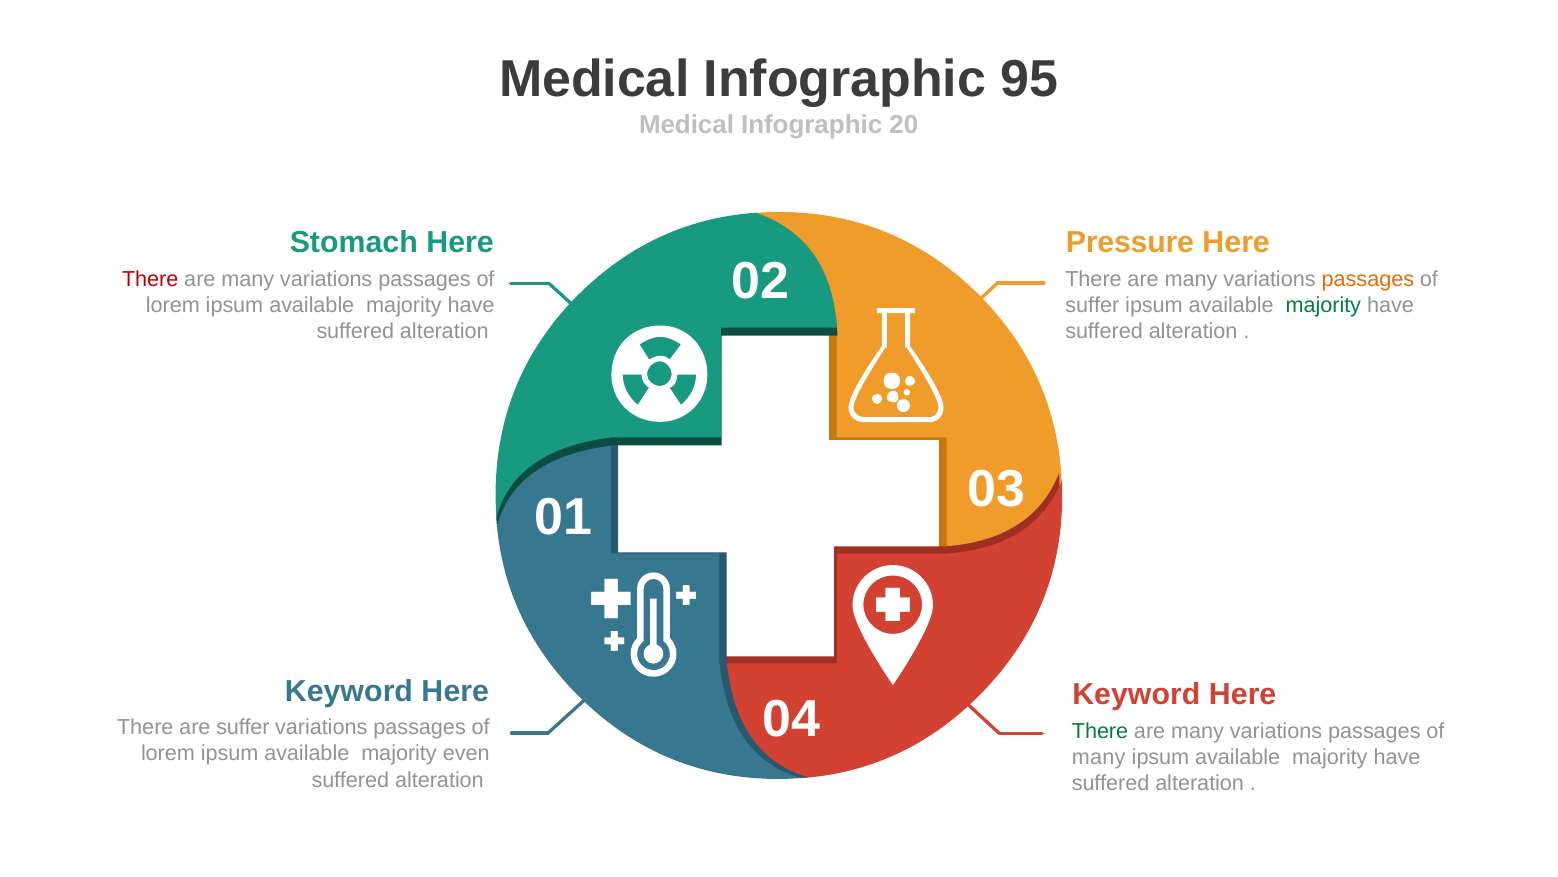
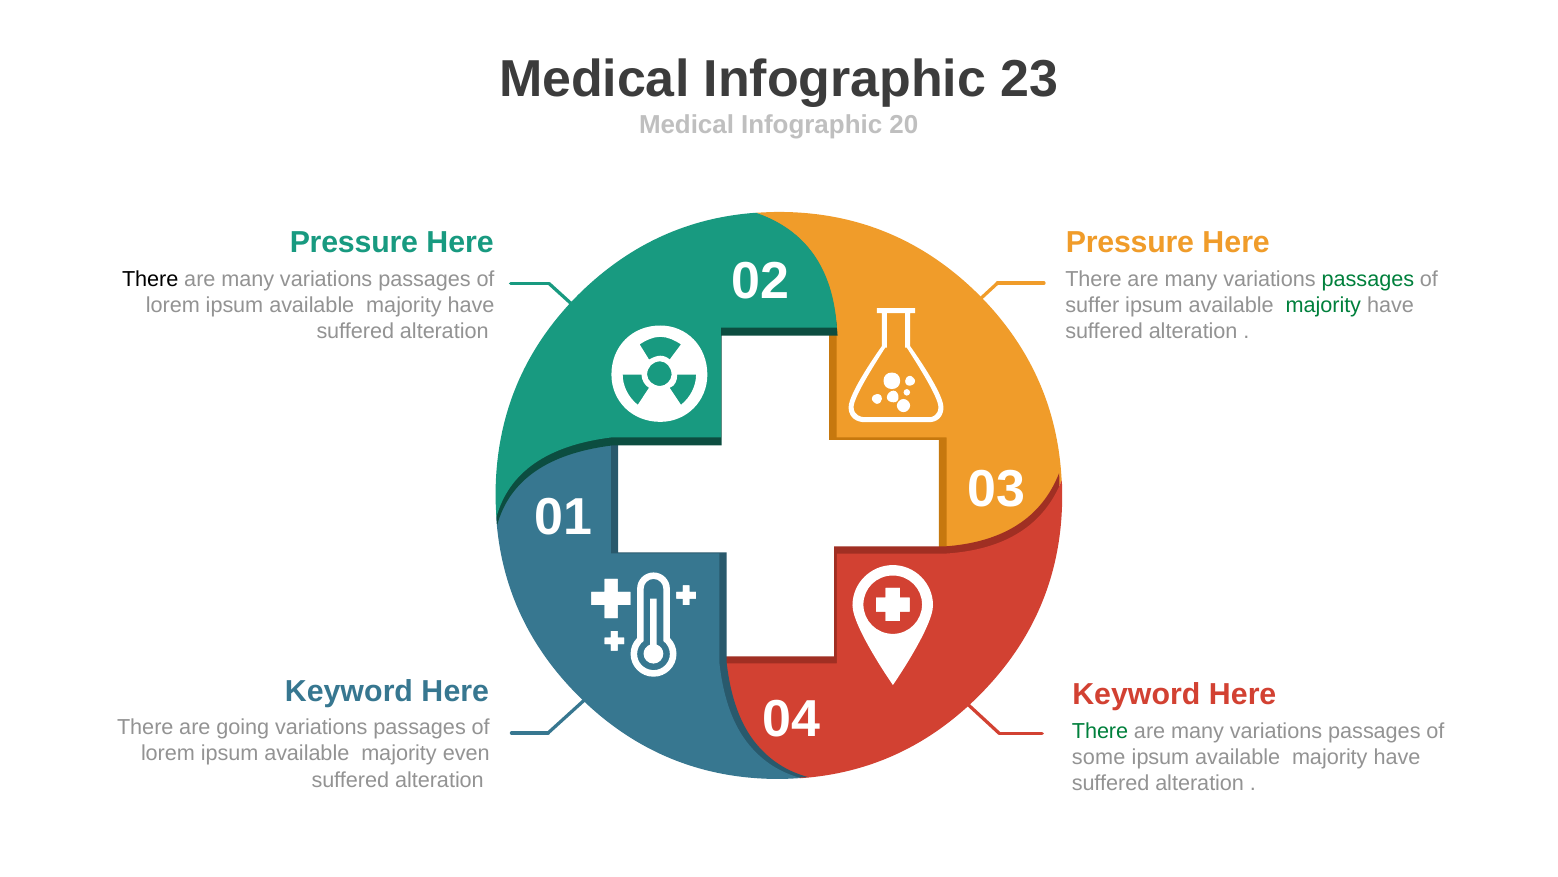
95: 95 -> 23 (1029, 79)
Stomach: Stomach -> Pressure (354, 243)
There colour: red -> black (150, 279)
passages colour: orange -> green (1368, 279)
are suffer: suffer -> going (243, 727)
many: many -> some (1099, 756)
